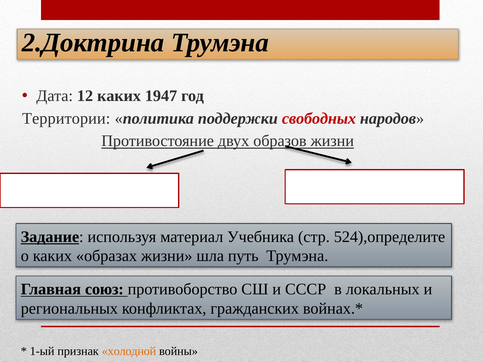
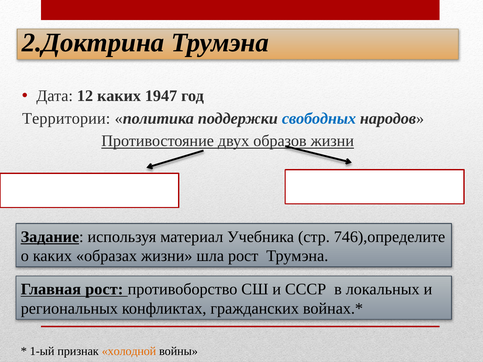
свободных colour: red -> blue (319, 119)
524),определите: 524),определите -> 746),определите (390, 237)
шла путь: путь -> рост (243, 256)
Главная союз: союз -> рост (104, 289)
